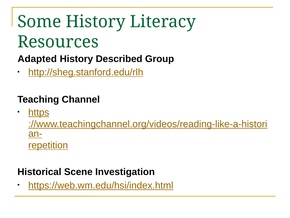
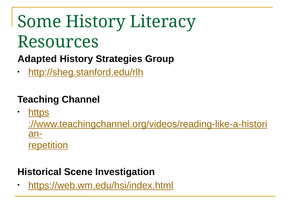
Described: Described -> Strategies (119, 59)
